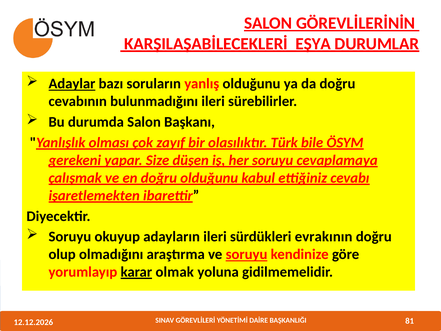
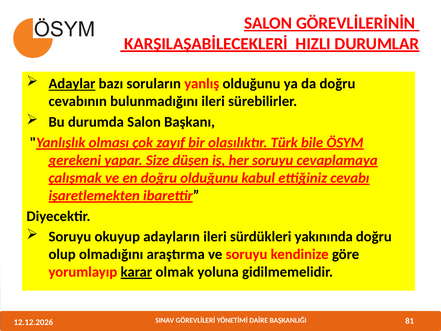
EŞYA: EŞYA -> HIZLI (313, 44)
evrakının: evrakının -> yakınında (324, 237)
soruyu underline: present -> none (247, 254)
